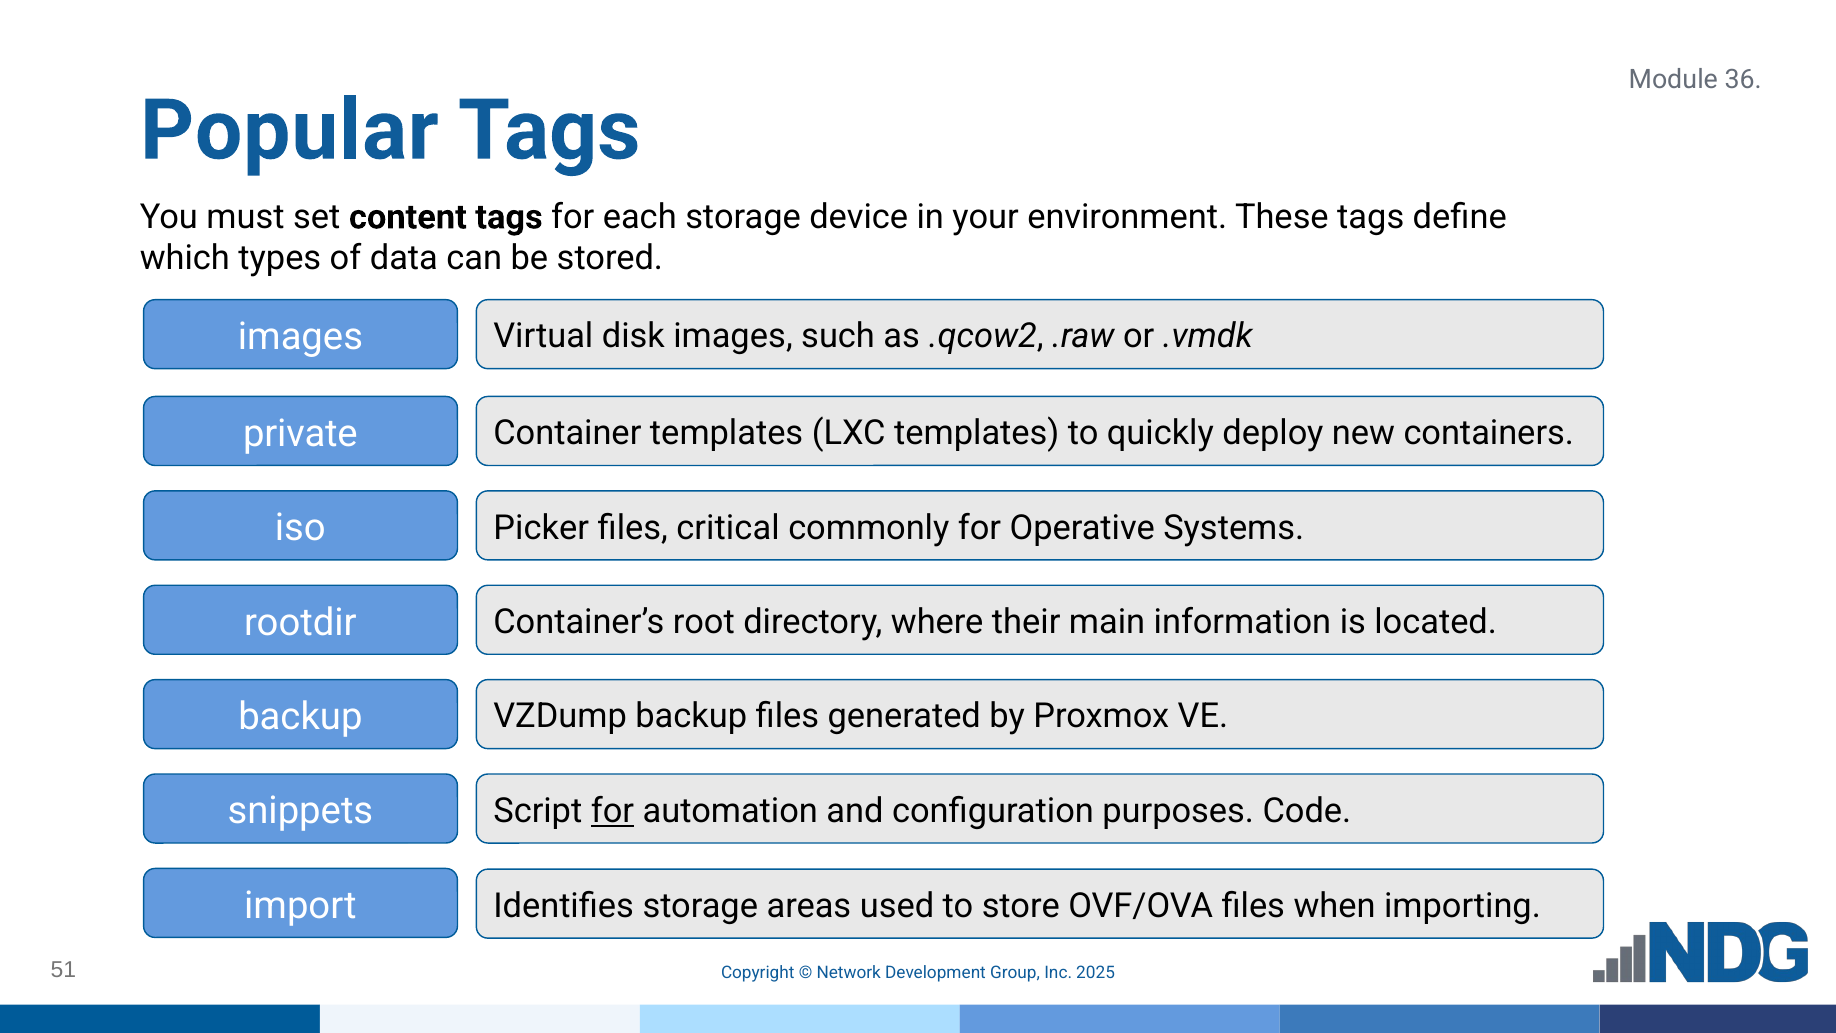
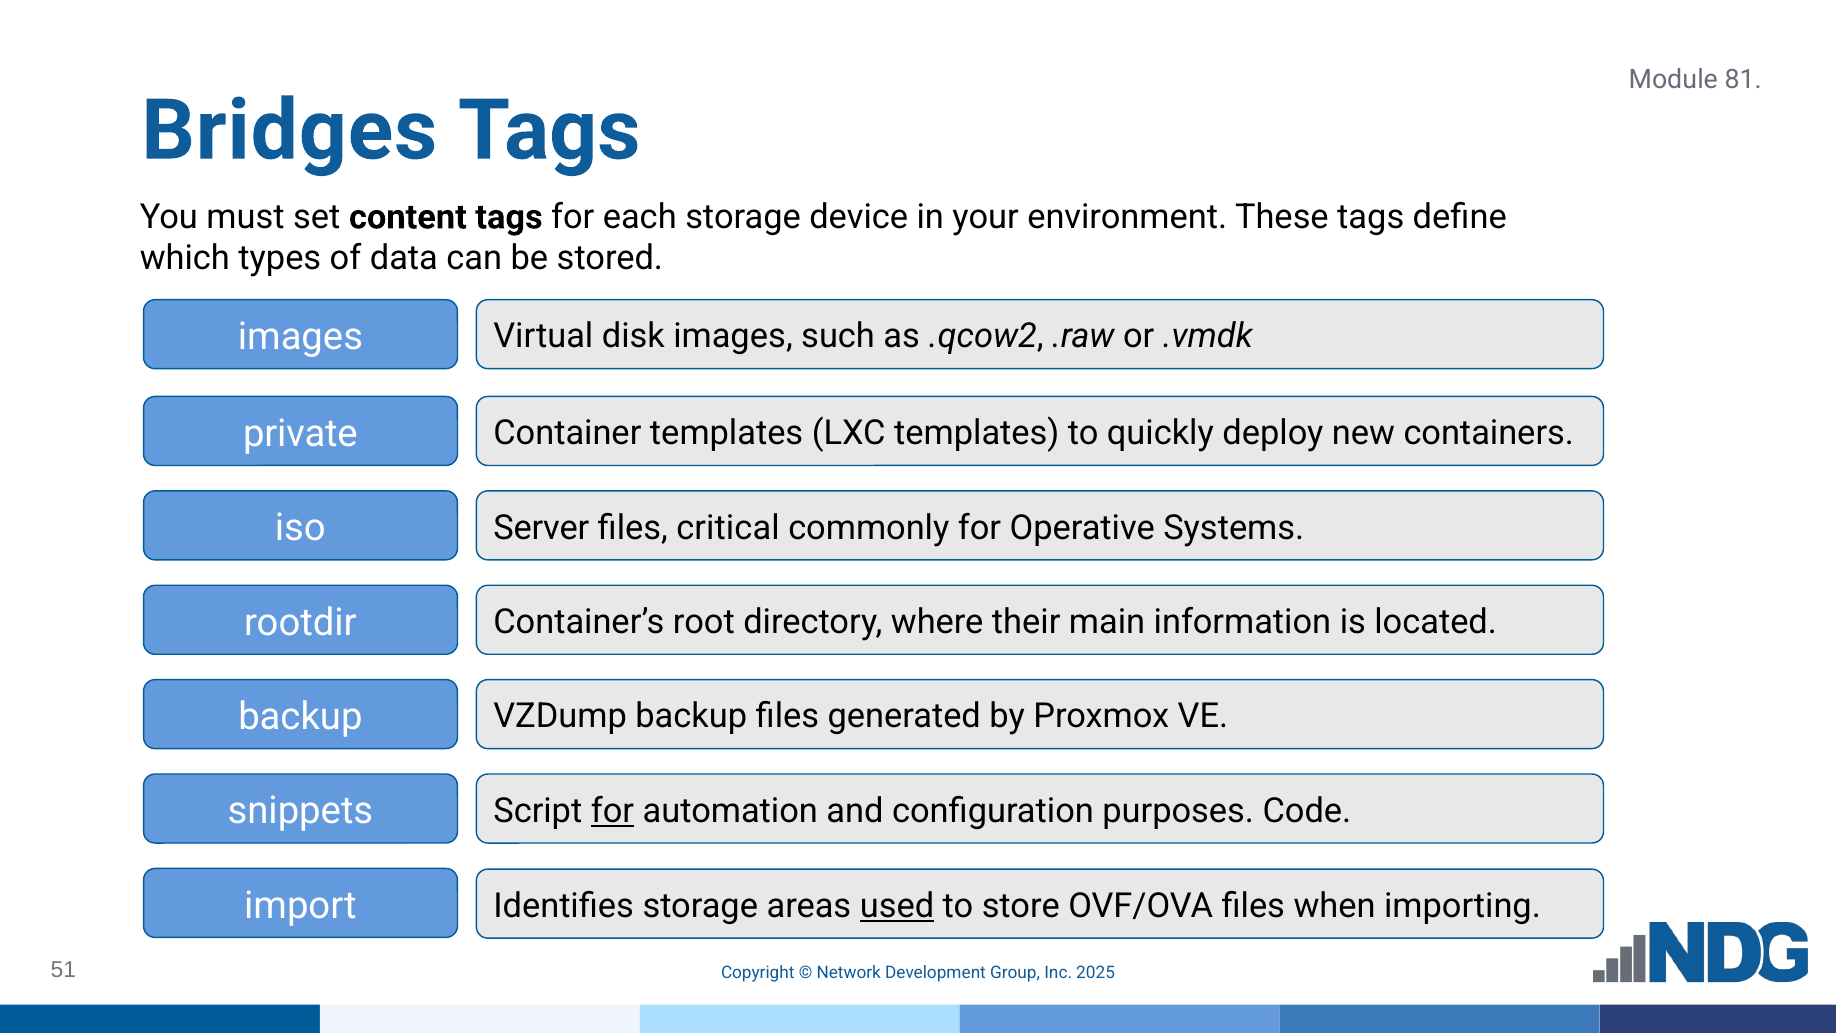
36: 36 -> 81 (1743, 80)
Popular: Popular -> Bridges (289, 131)
Picker: Picker -> Server (541, 528)
used underline: none -> present (897, 906)
